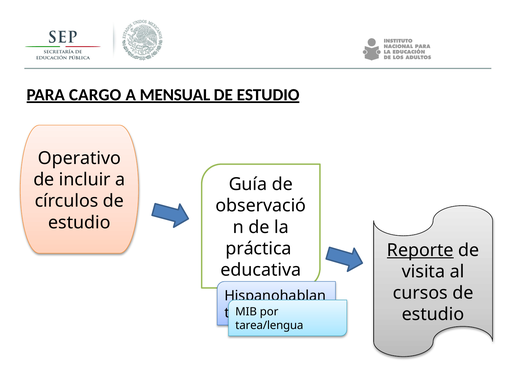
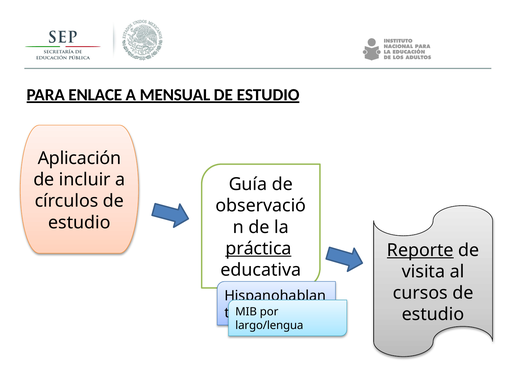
CARGO: CARGO -> ENLACE (95, 95)
Operativo: Operativo -> Aplicación (80, 159)
práctica underline: none -> present (259, 249)
tarea/lengua: tarea/lengua -> largo/lengua (269, 326)
